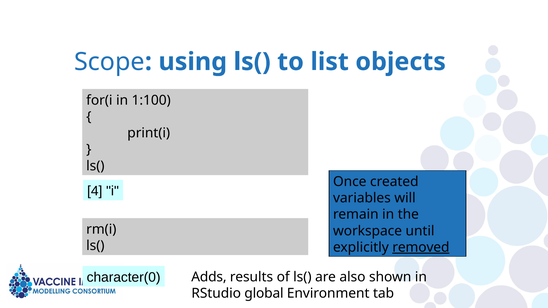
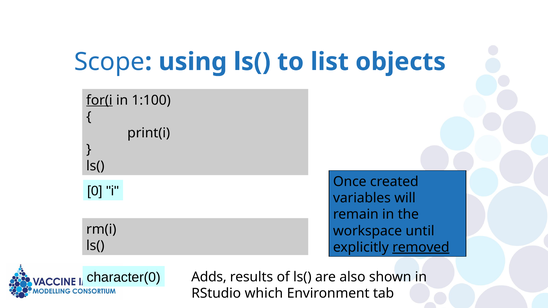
for(i underline: none -> present (99, 100)
4: 4 -> 0 (95, 191)
global: global -> which (264, 294)
